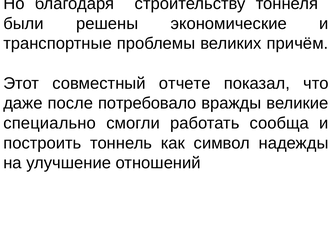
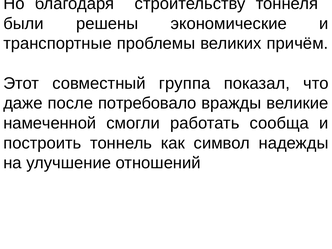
отчете: отчете -> группа (185, 83)
специально: специально -> намеченной (50, 123)
